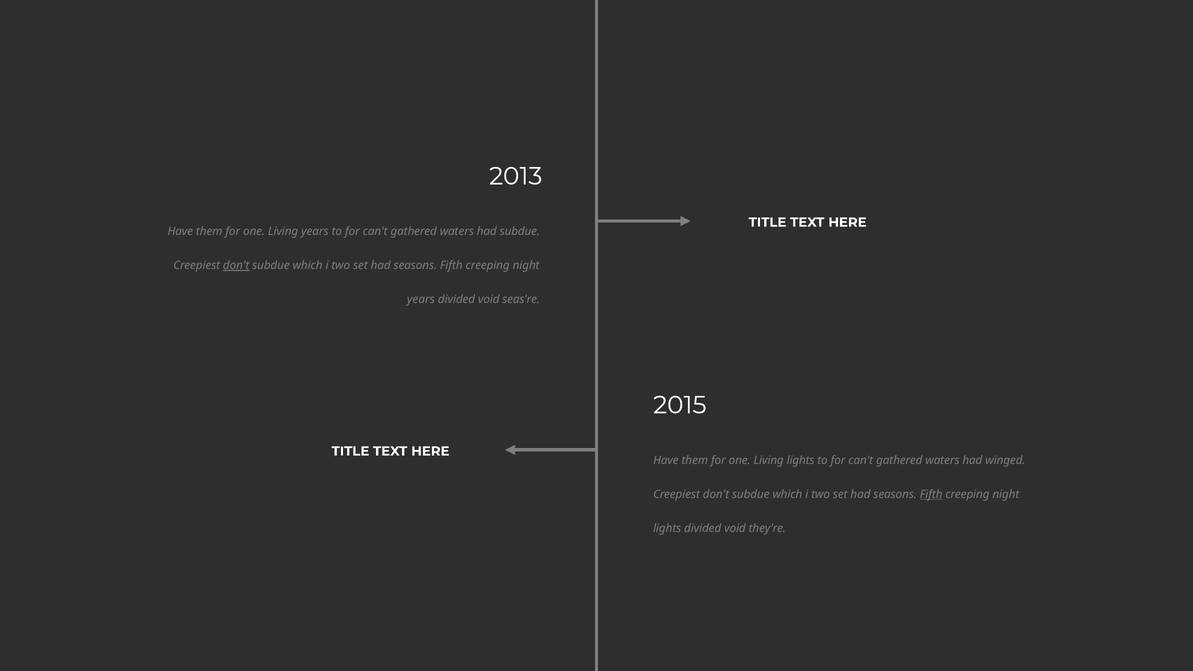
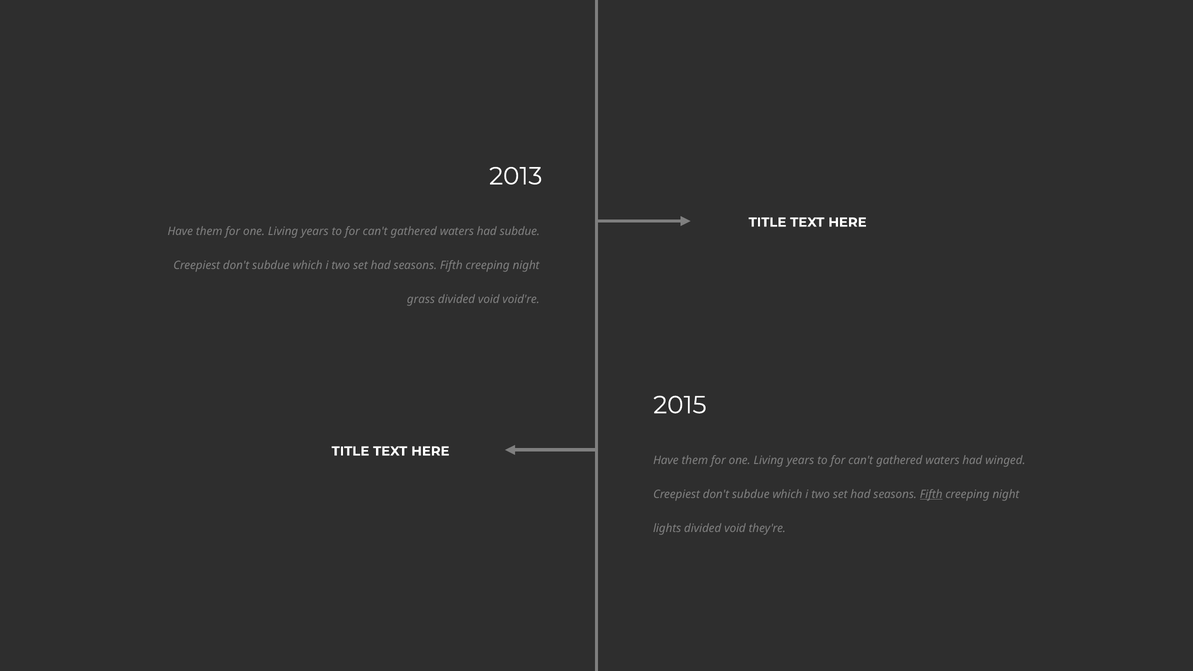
don't underline: present -> none (236, 266)
years: years -> grass (421, 299)
seas're: seas're -> void're (521, 299)
lights: lights -> years (800, 461)
